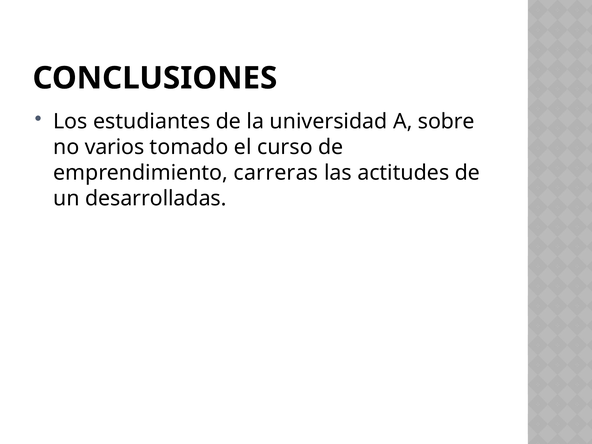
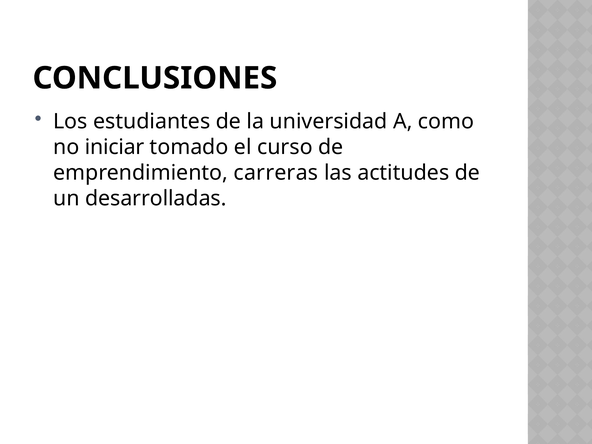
sobre: sobre -> como (446, 121)
varios: varios -> iniciar (115, 147)
